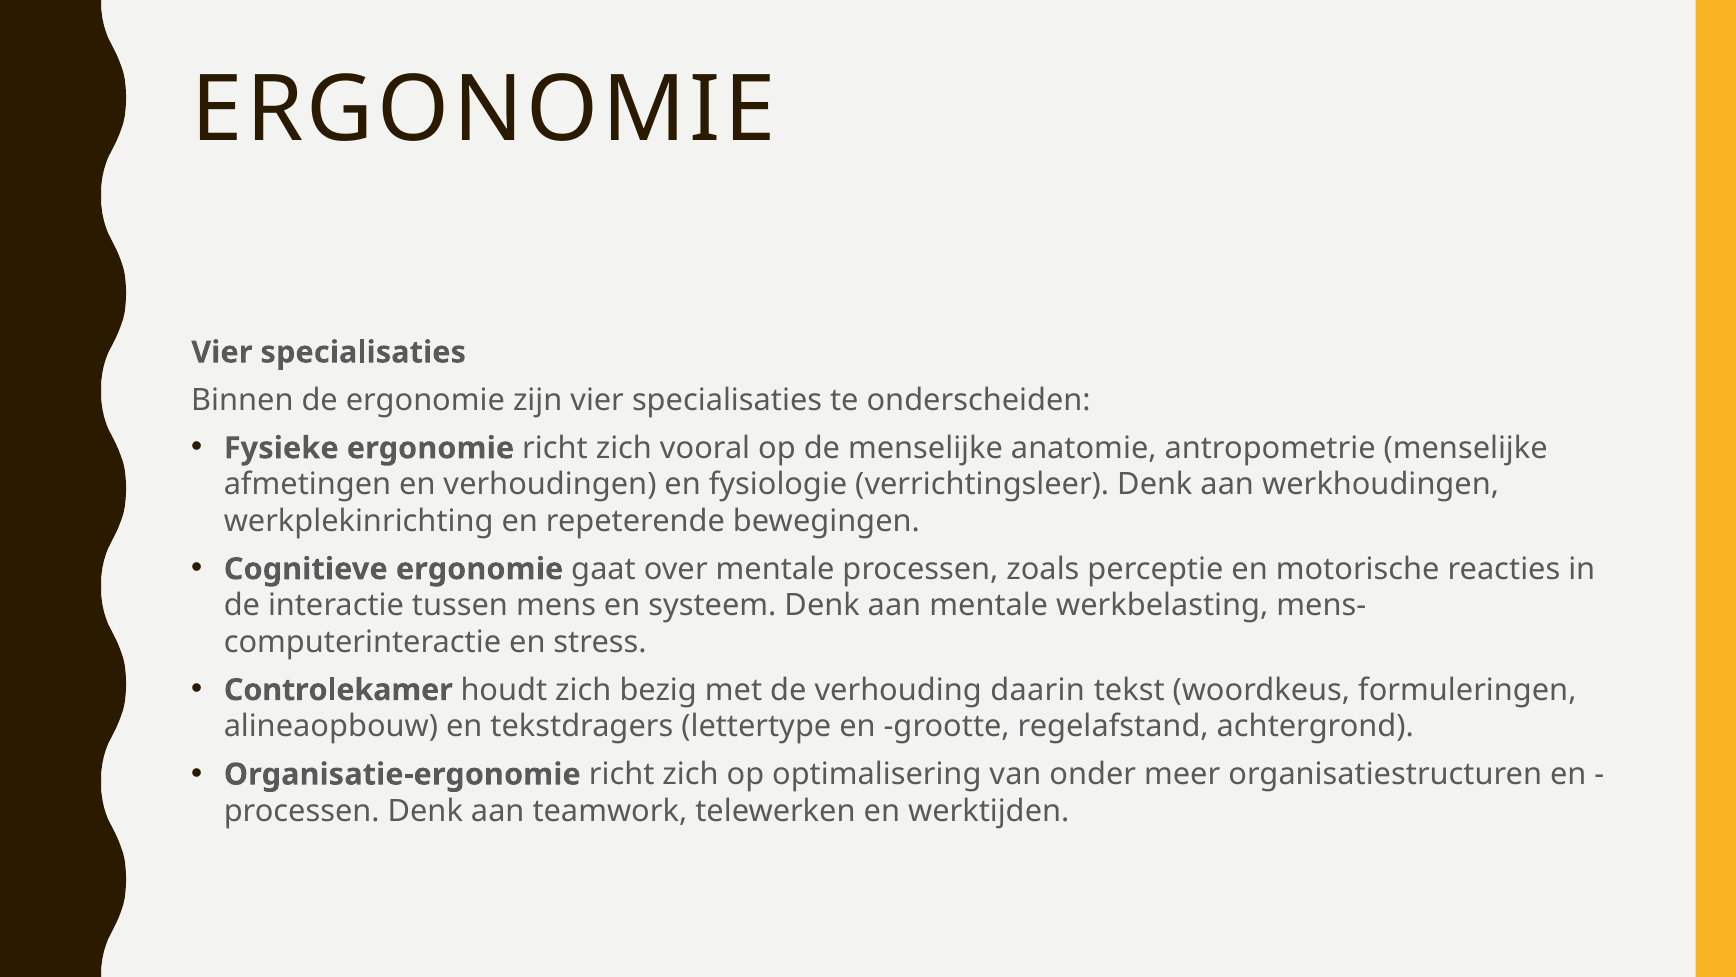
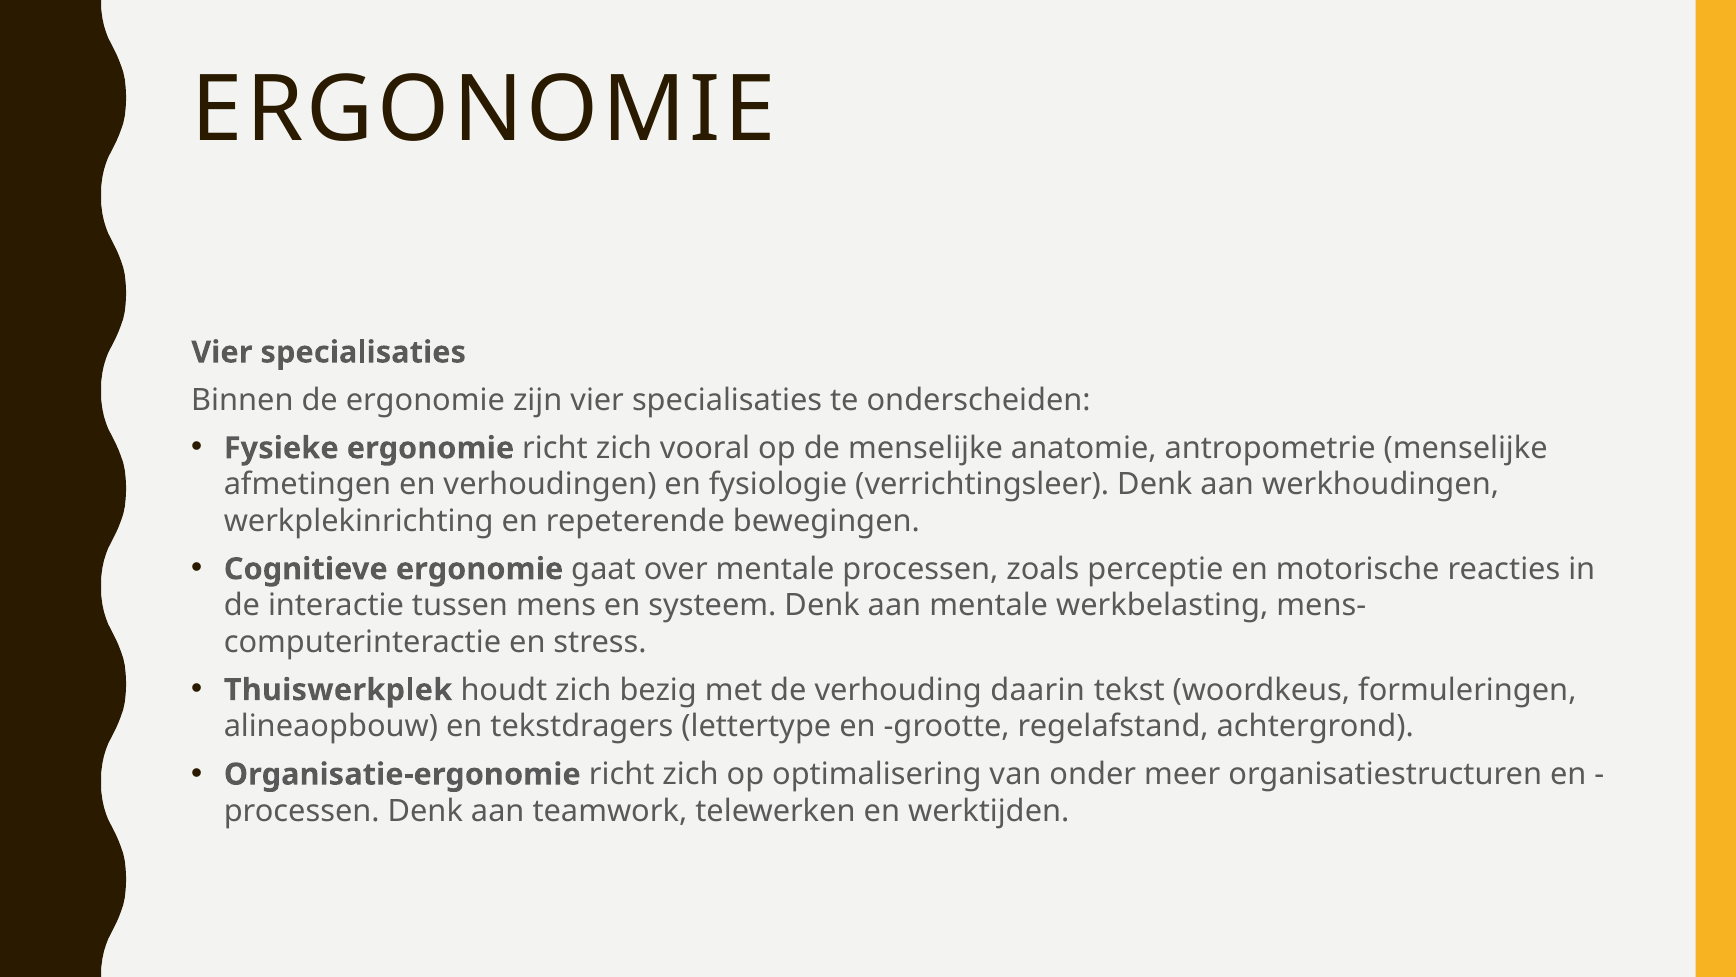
Controlekamer: Controlekamer -> Thuiswerkplek (338, 690)
